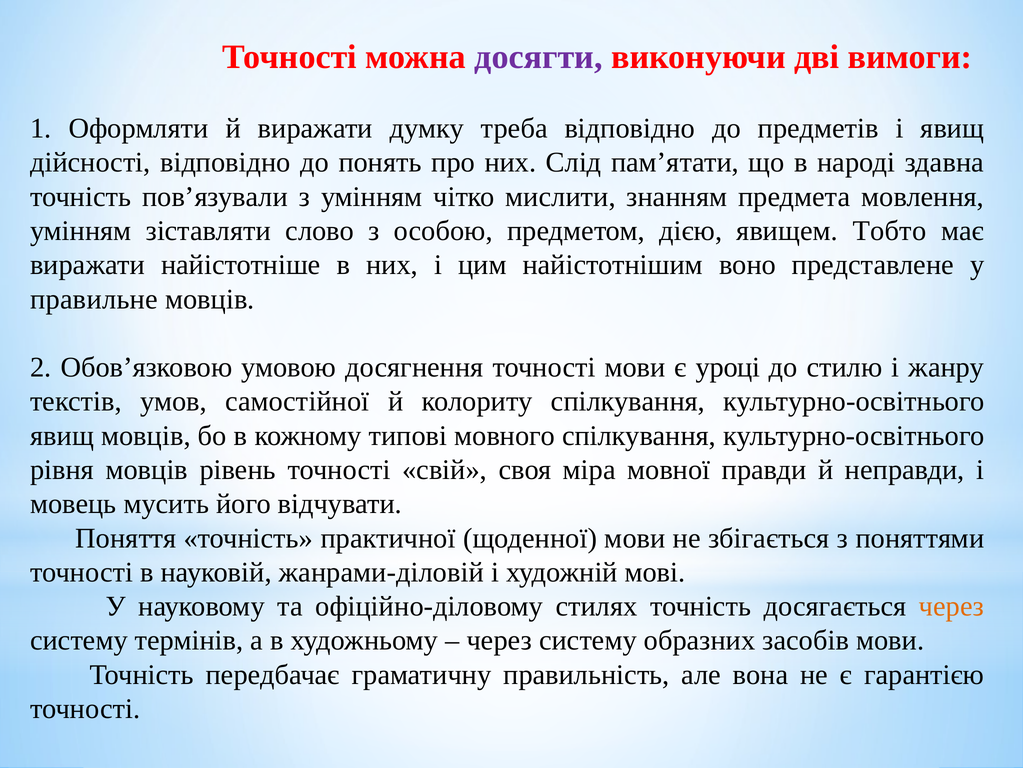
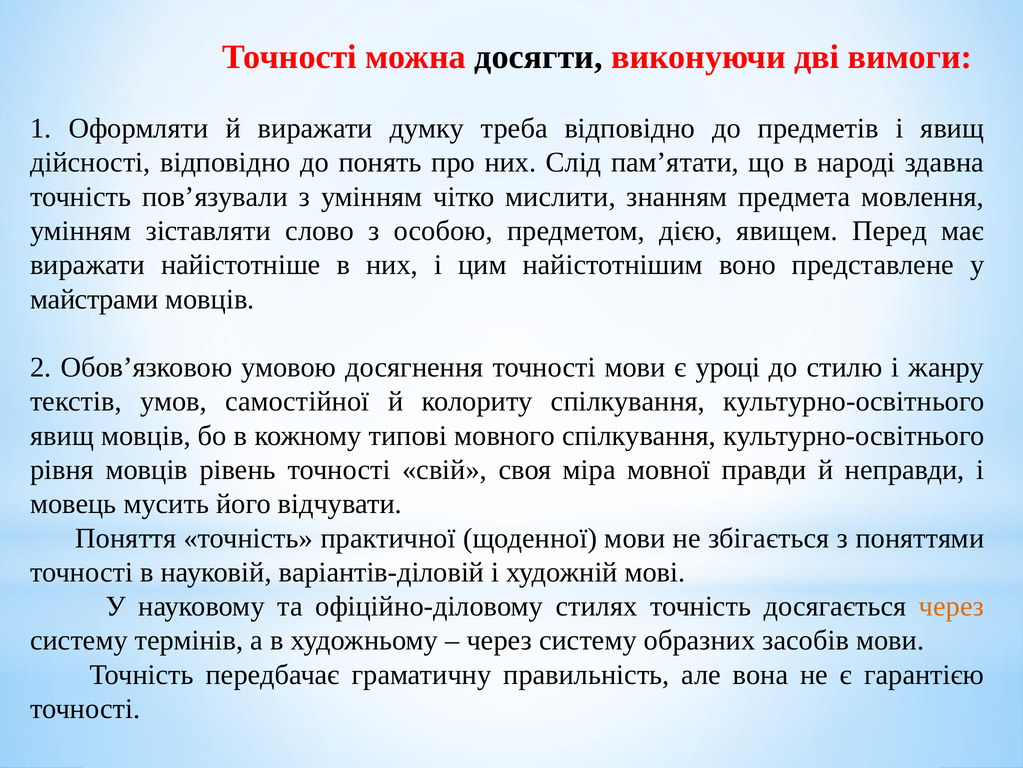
досягти colour: purple -> black (538, 57)
Тобто: Тобто -> Перед (890, 231)
правильне: правильне -> майстрами (94, 299)
жанрами-діловій: жанрами-діловій -> варіантів-діловій (381, 572)
